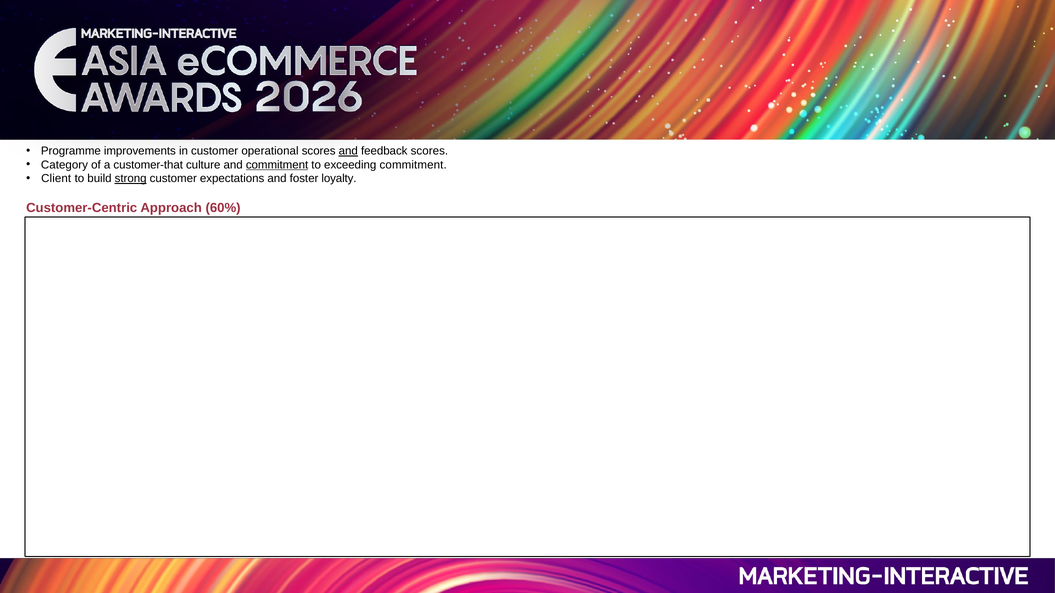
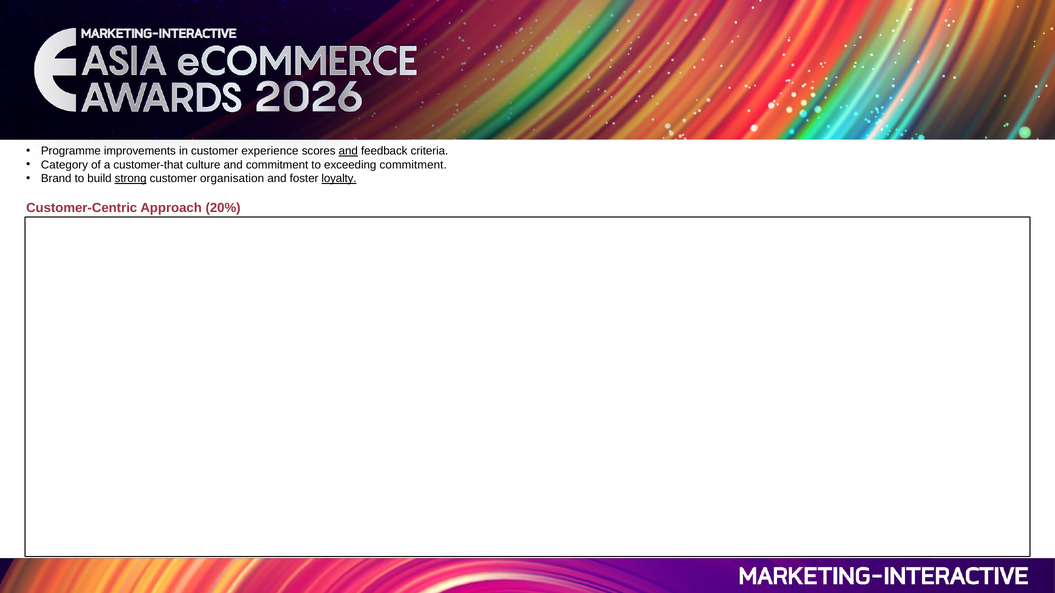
operational: operational -> experience (270, 151)
feedback scores: scores -> criteria (429, 151)
commitment underline: present -> none (277, 165)
Client: Client -> Brand (56, 179)
expectations: expectations -> organisation (232, 179)
loyalty underline: none -> present (339, 179)
60%: 60% -> 20% (223, 208)
